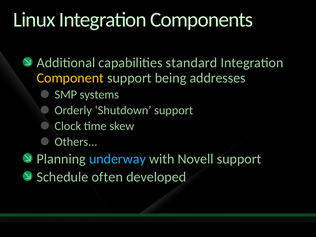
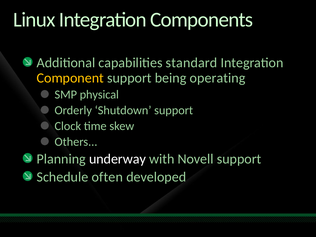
addresses: addresses -> operating (218, 78)
systems: systems -> physical (99, 95)
underway colour: light blue -> white (117, 159)
